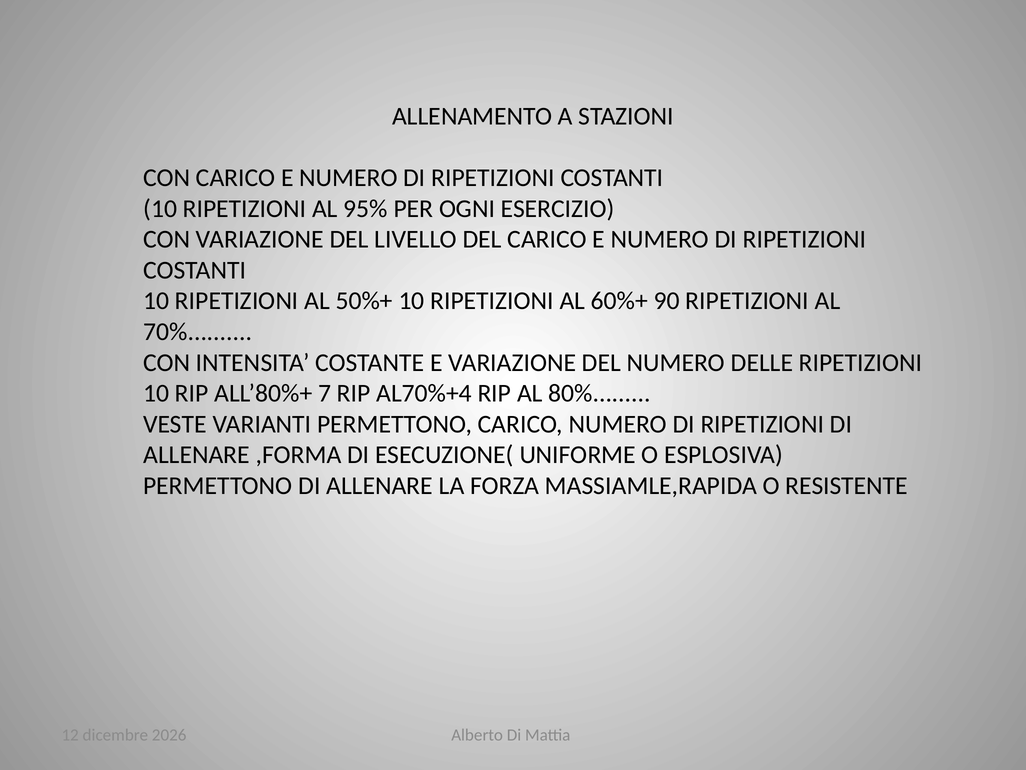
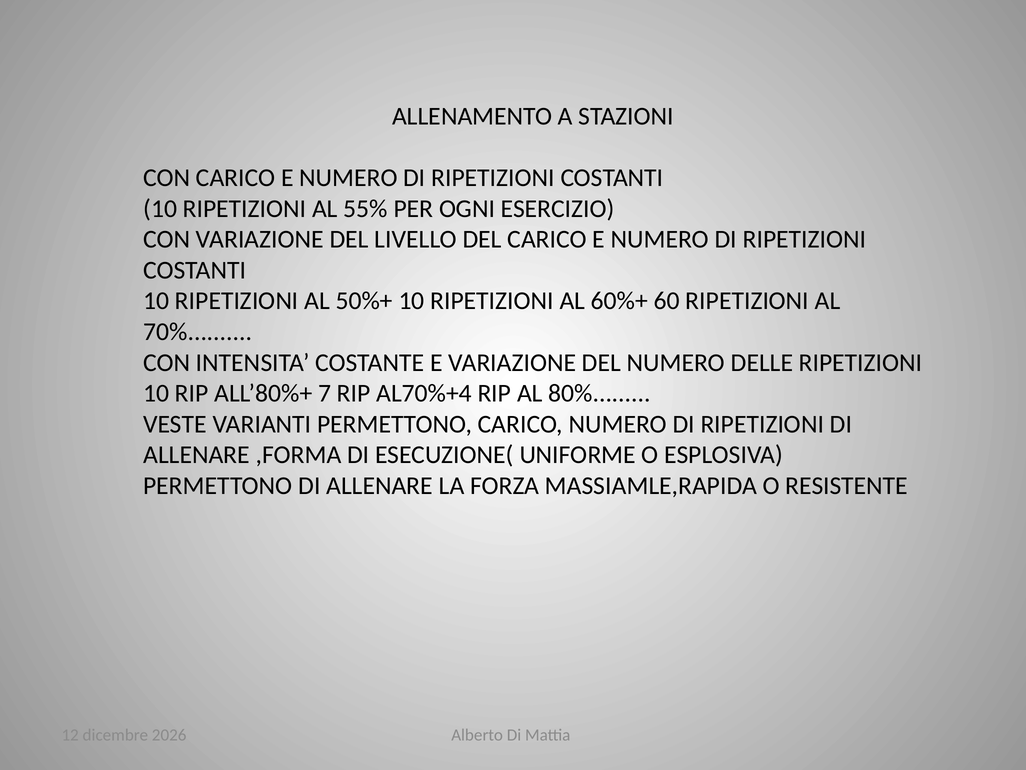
95%: 95% -> 55% (366, 208)
90: 90 -> 60 (667, 301)
